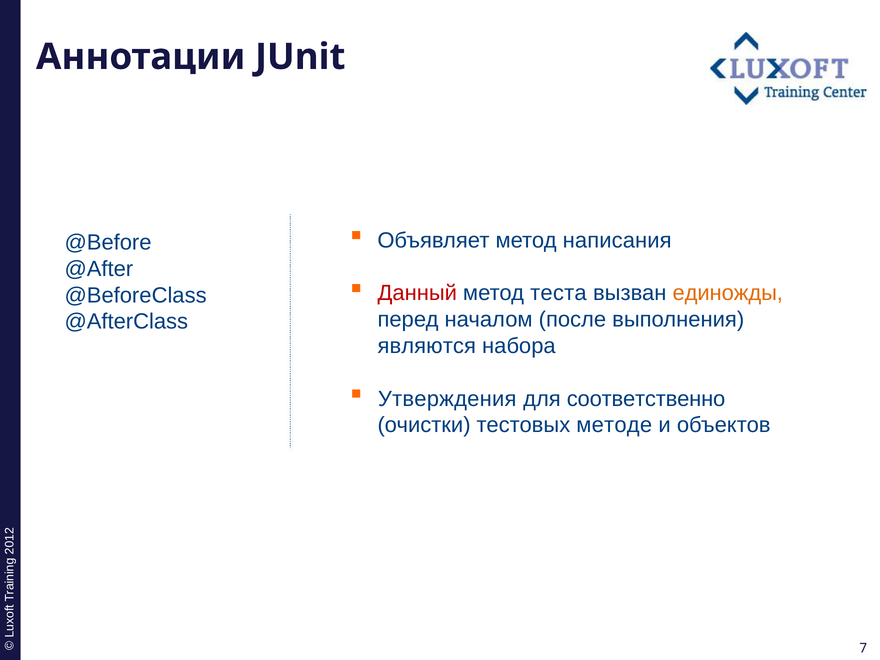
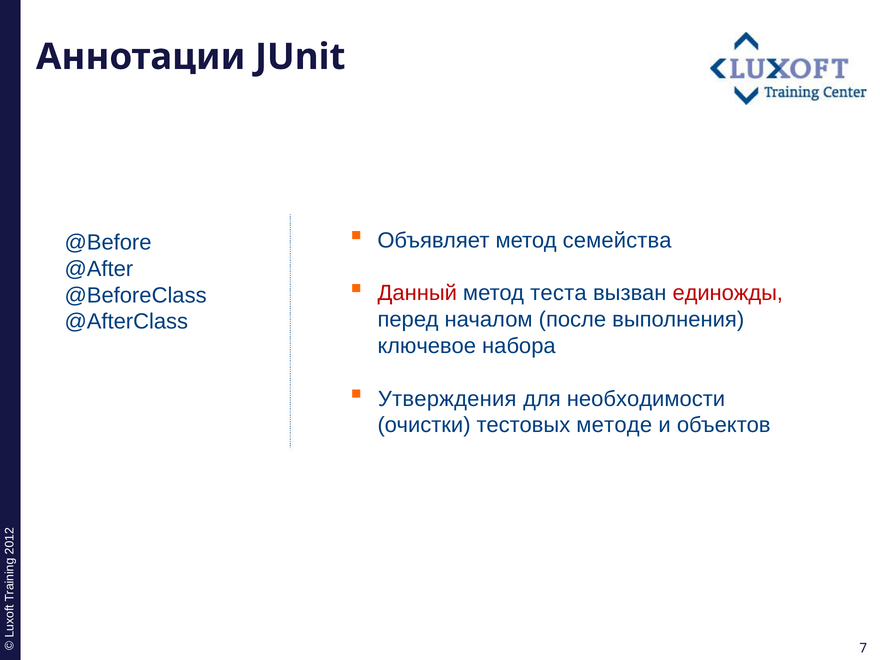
написания: написания -> семейства (617, 240)
единожды colour: orange -> red (728, 293)
являются: являются -> ключевое (427, 346)
соответственно: соответственно -> необходимости (646, 399)
